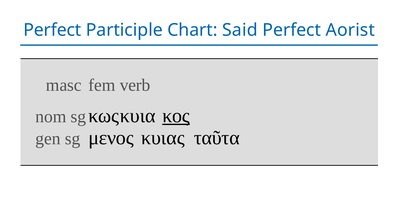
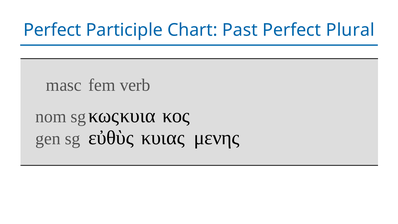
Said: Said -> Past (240, 30)
Aorist: Aorist -> Plural (350, 30)
κος underline: present -> none (176, 116)
μενος: μενος -> εὐθὺς (111, 138)
ταῦτα: ταῦτα -> μενης (217, 138)
